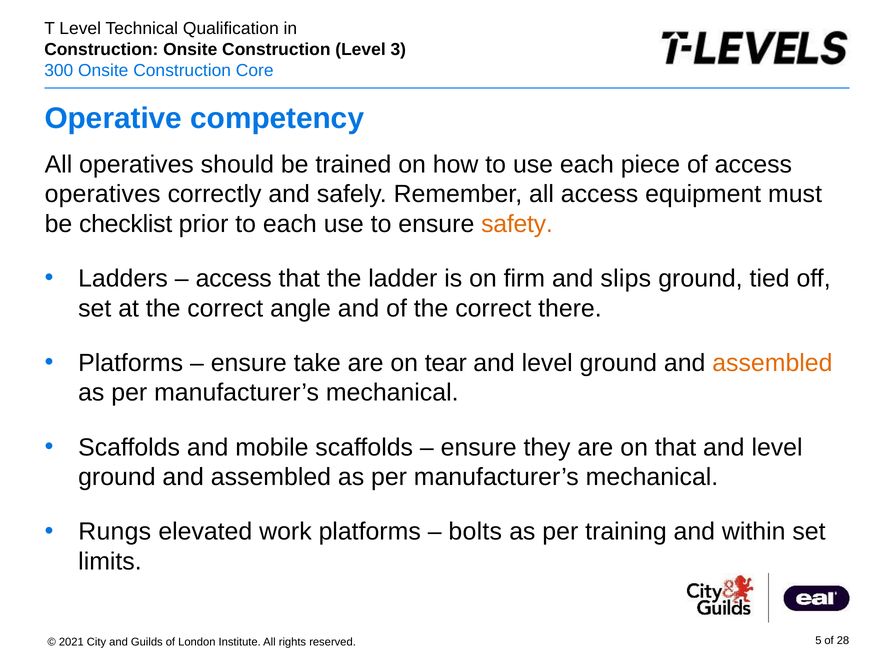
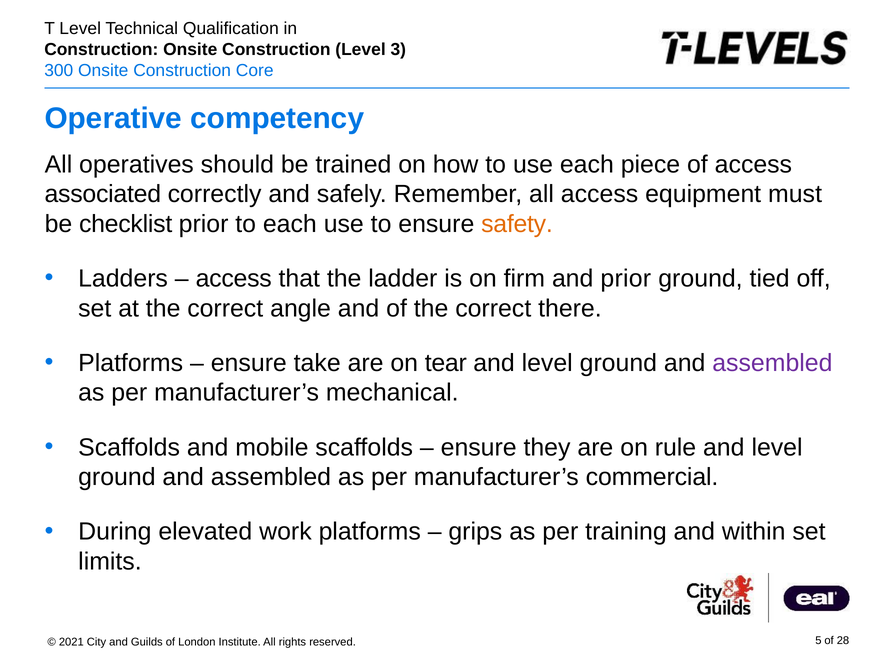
operatives: operatives -> associated (103, 194)
and slips: slips -> prior (626, 279)
assembled colour: orange -> purple (772, 363)
on that: that -> rule (675, 448)
mechanical: mechanical -> commercial (652, 478)
Rungs: Rungs -> During (115, 532)
bolts: bolts -> grips (475, 532)
